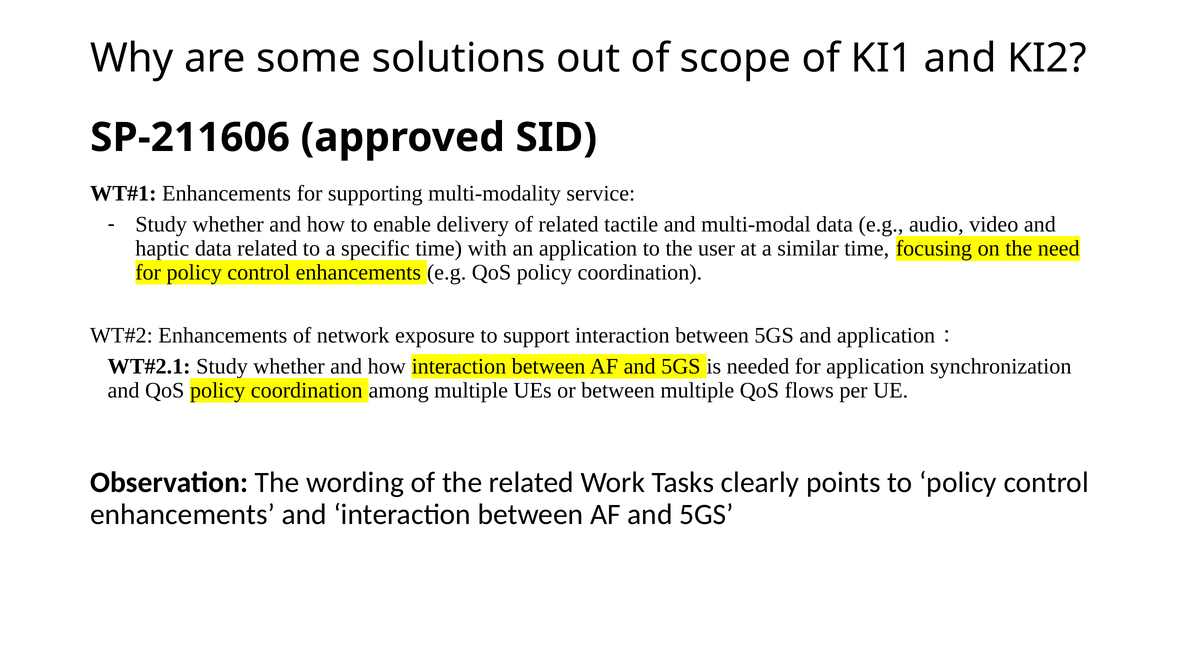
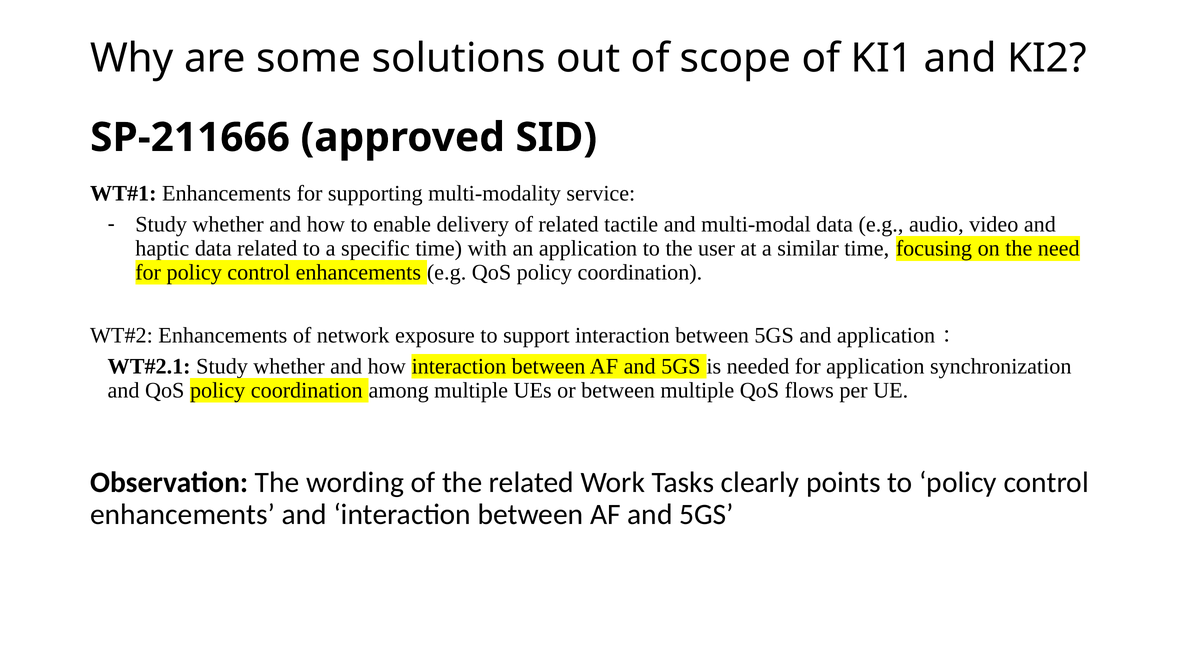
SP-211606: SP-211606 -> SP-211666 (190, 138)
